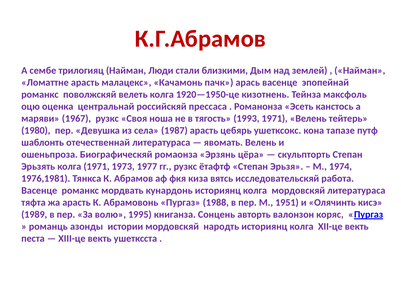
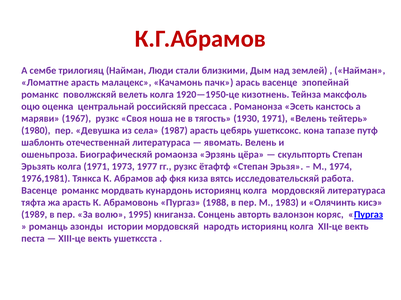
1993: 1993 -> 1930 (246, 119)
1951: 1951 -> 1983 (287, 203)
